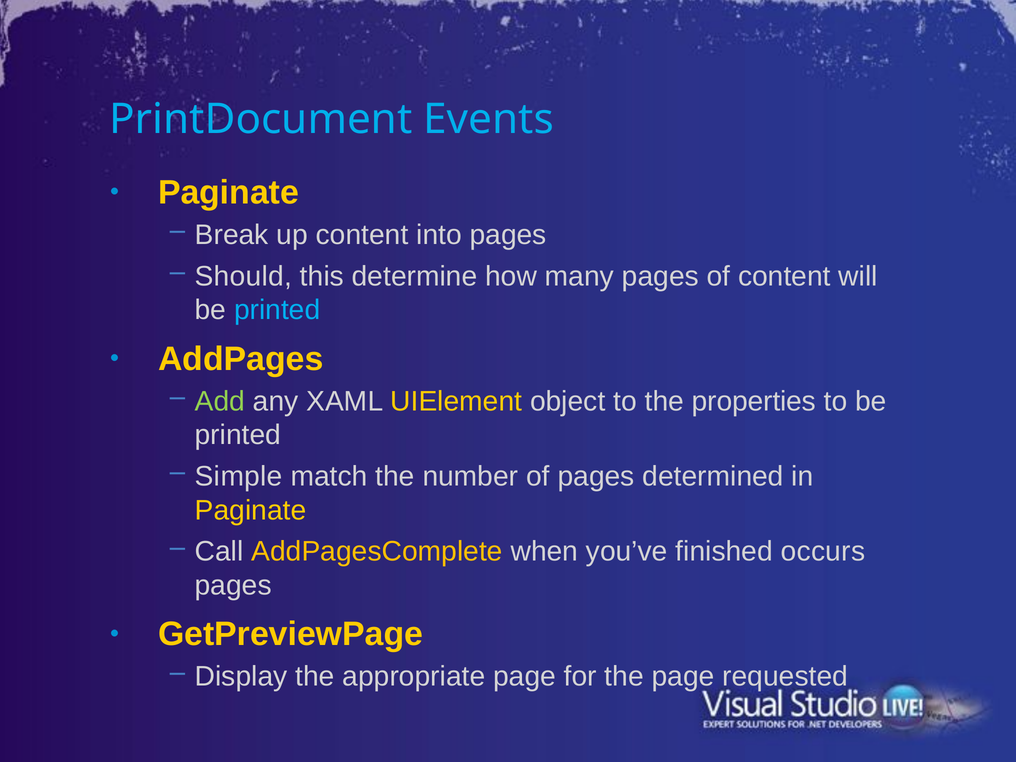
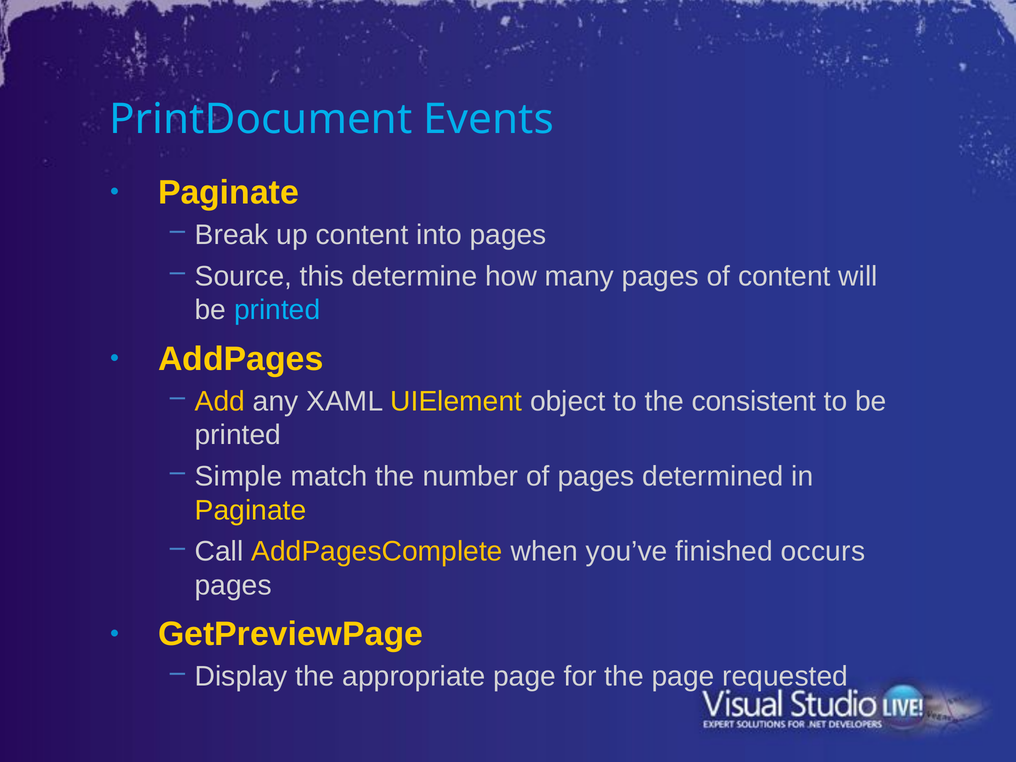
Should: Should -> Source (243, 276)
Add colour: light green -> yellow (220, 401)
properties: properties -> consistent (754, 401)
